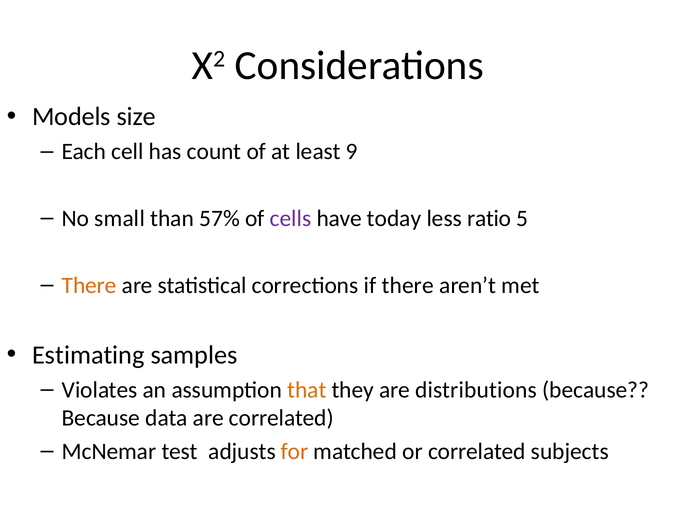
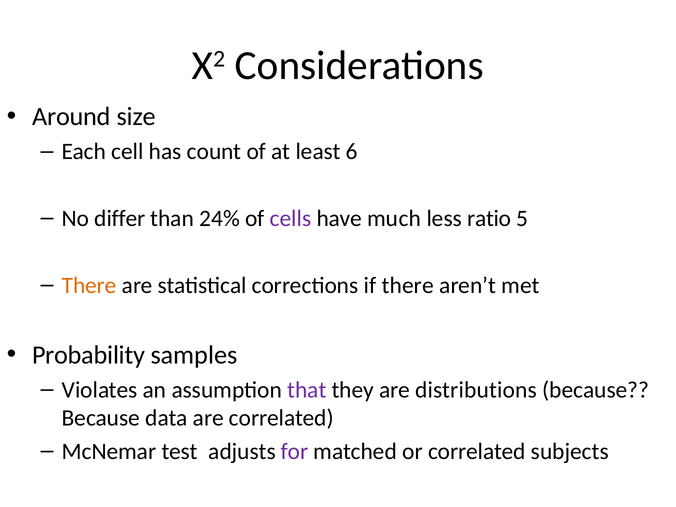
Models: Models -> Around (71, 117)
9: 9 -> 6 (352, 152)
small: small -> differ (120, 219)
57%: 57% -> 24% (220, 219)
today: today -> much (394, 219)
Estimating: Estimating -> Probability (88, 355)
that colour: orange -> purple (307, 390)
for colour: orange -> purple (295, 451)
